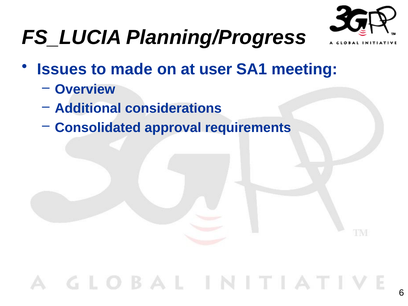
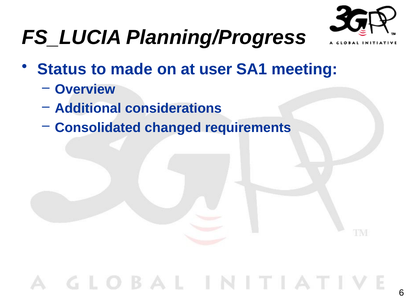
Issues: Issues -> Status (62, 69)
approval: approval -> changed (173, 128)
